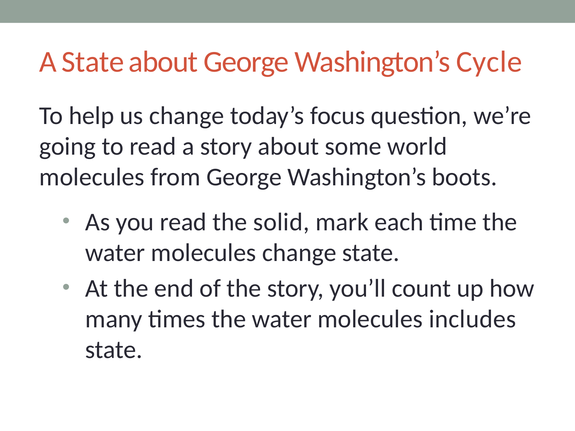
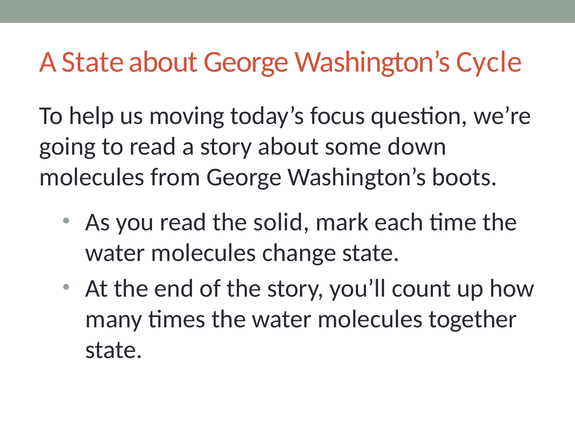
us change: change -> moving (187, 116)
world: world -> down (417, 146)
includes: includes -> together (473, 319)
